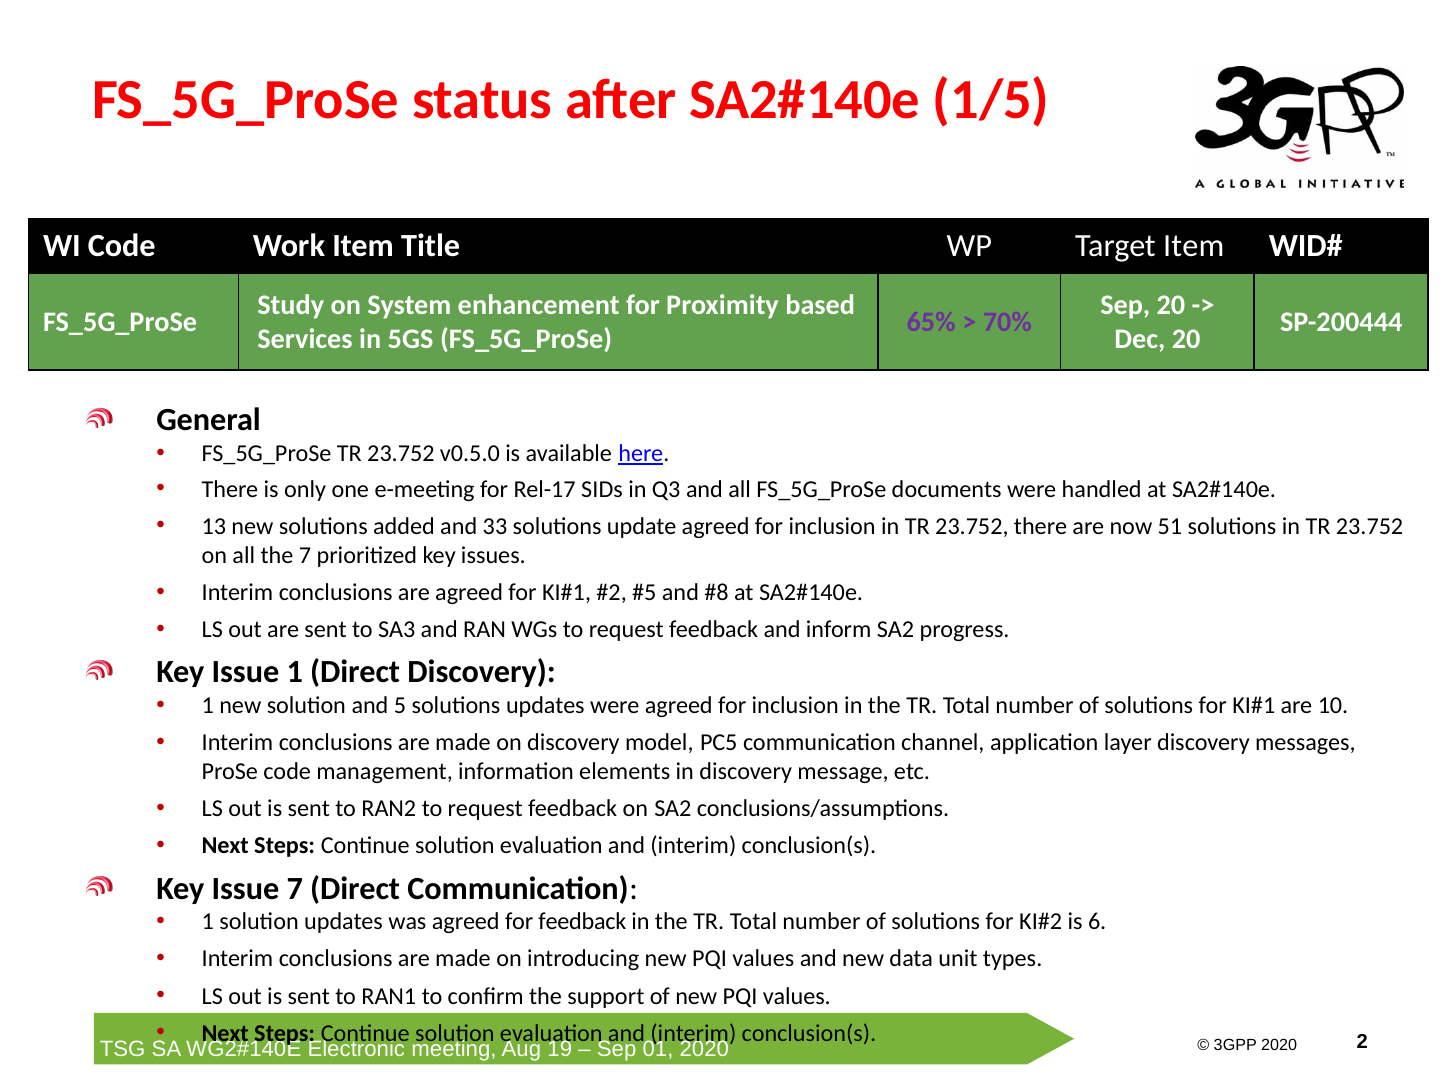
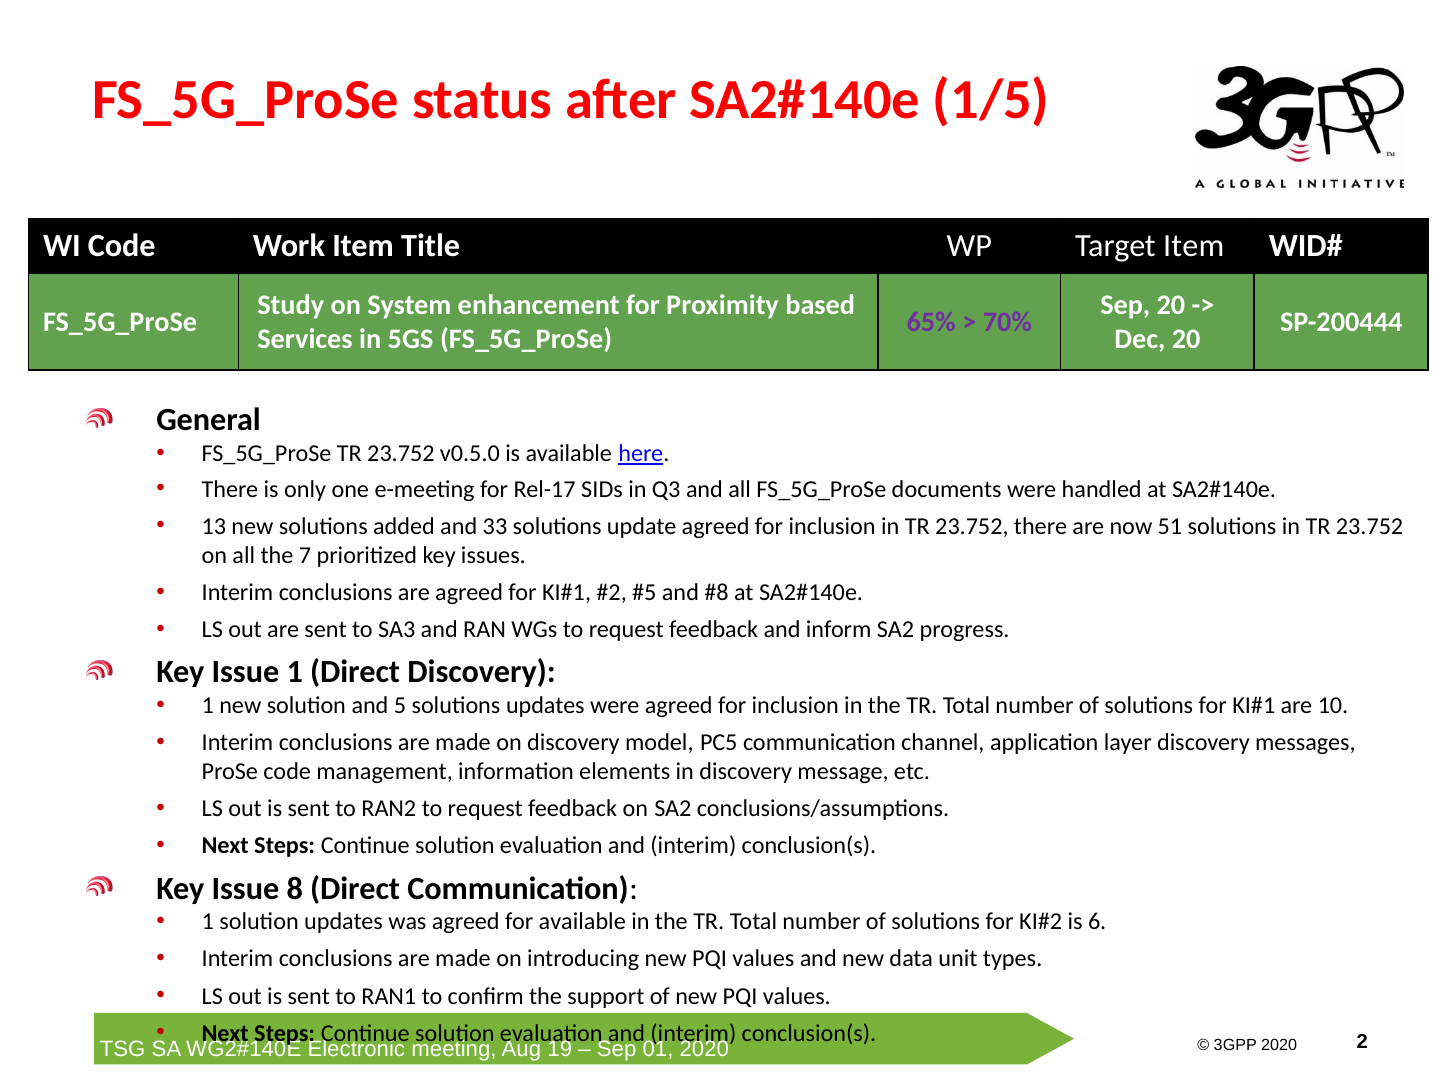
Issue 7: 7 -> 8 (295, 888)
for feedback: feedback -> available (582, 922)
